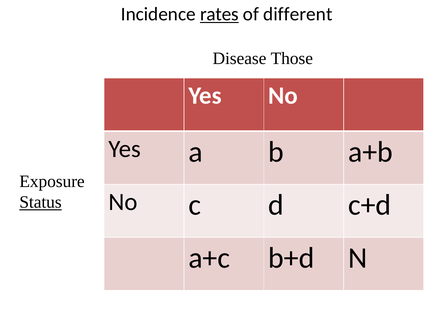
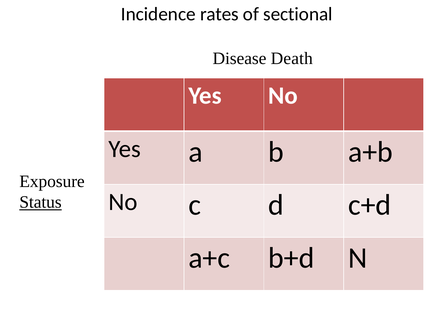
rates underline: present -> none (219, 14)
different: different -> sectional (298, 14)
Those: Those -> Death (292, 58)
